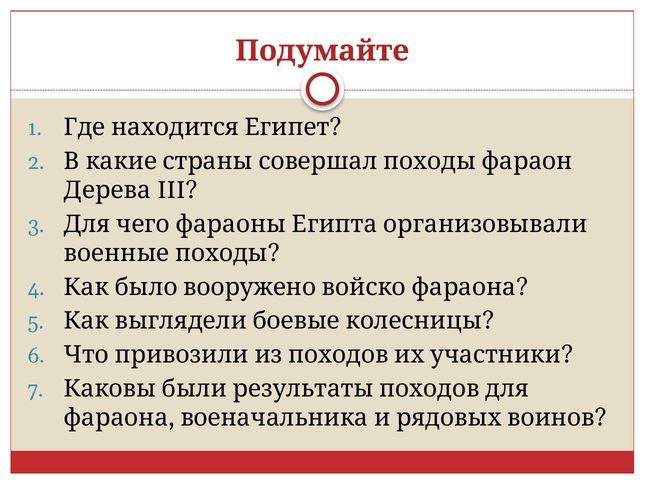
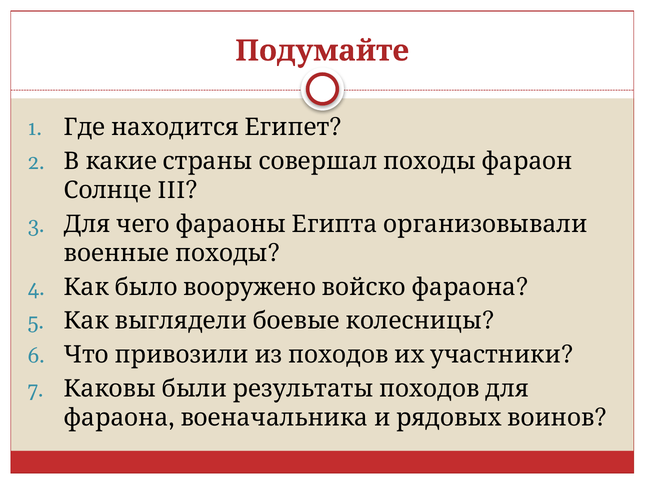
Дерева: Дерева -> Солнце (108, 190)
